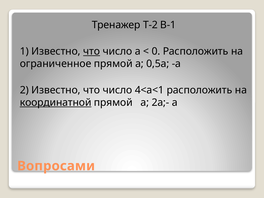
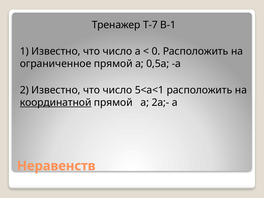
Т-2: Т-2 -> Т-7 (150, 25)
что underline: present -> none (92, 51)
4<а<1: 4<а<1 -> 5<а<1 (149, 90)
Вопросами: Вопросами -> Неравенств (56, 166)
